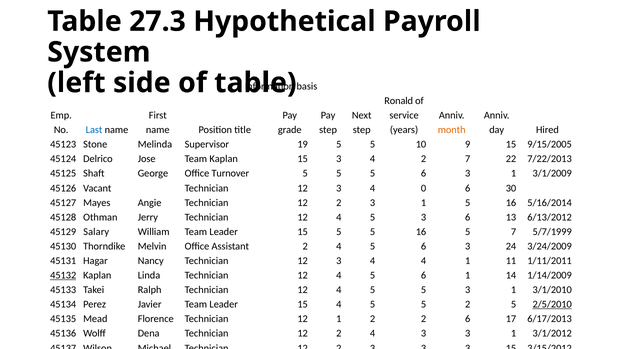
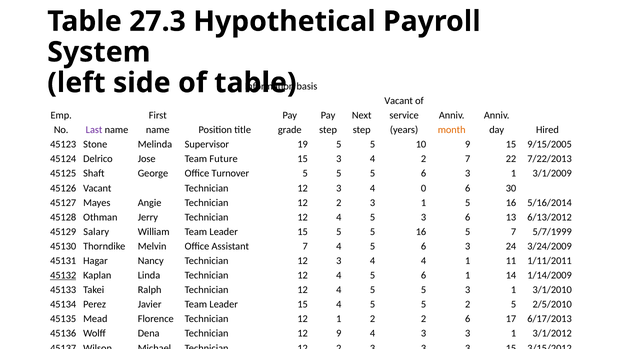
Ronald: Ronald -> Vacant (399, 101)
Last colour: blue -> purple (94, 130)
Team Kaplan: Kaplan -> Future (224, 159)
Assistant 2: 2 -> 7 (305, 246)
2/5/2010 underline: present -> none (552, 304)
Dena Technician 12 2: 2 -> 9 (339, 333)
